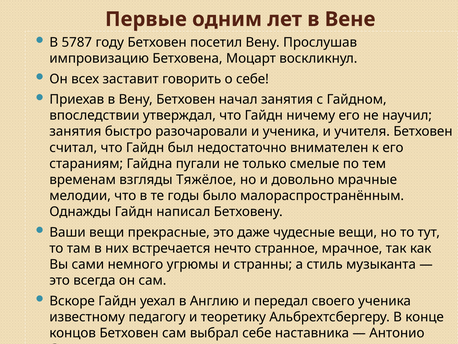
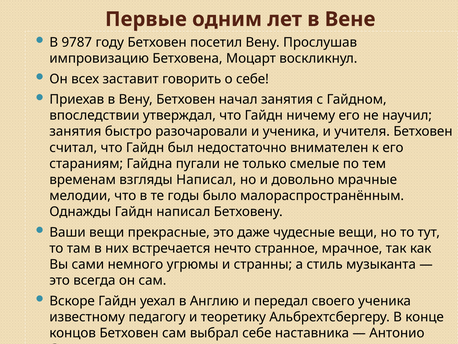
5787: 5787 -> 9787 (77, 42)
взгляды Тяжёлое: Тяжёлое -> Написал (206, 179)
